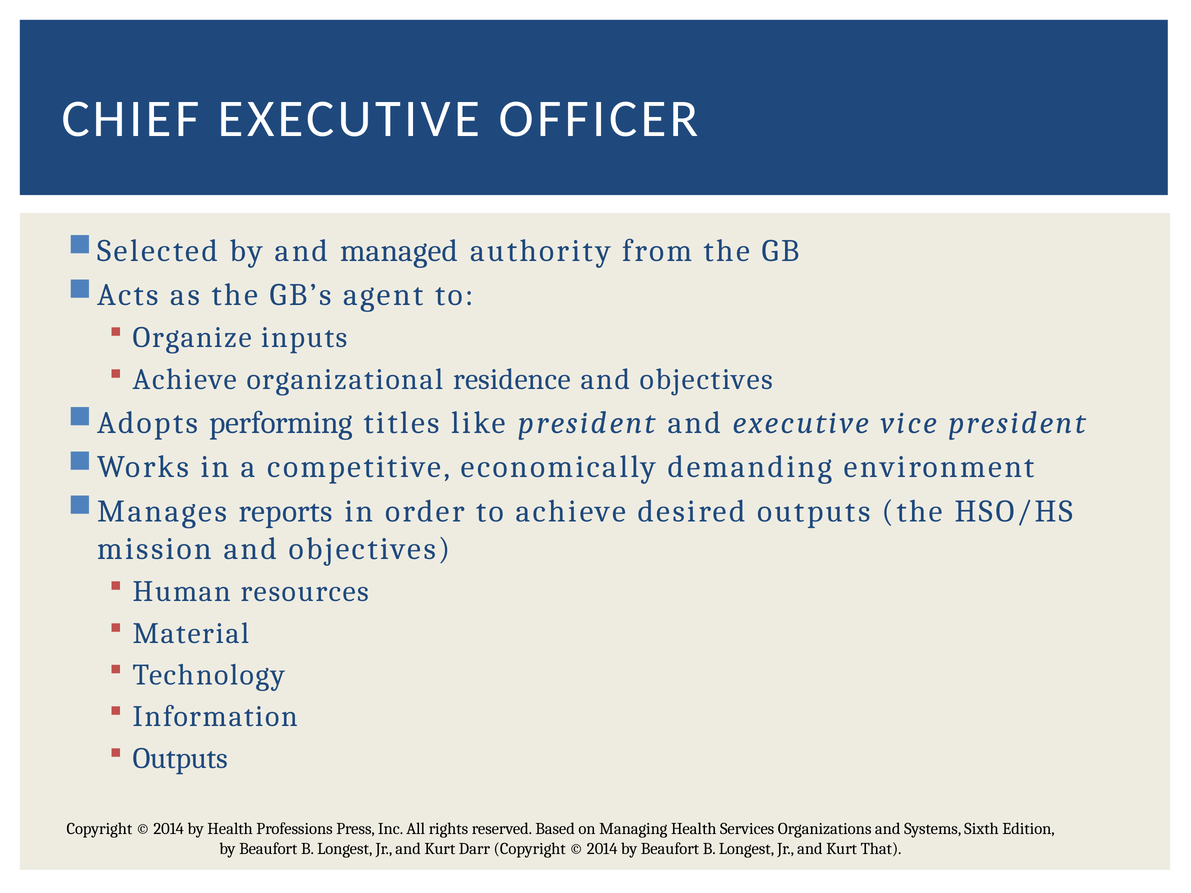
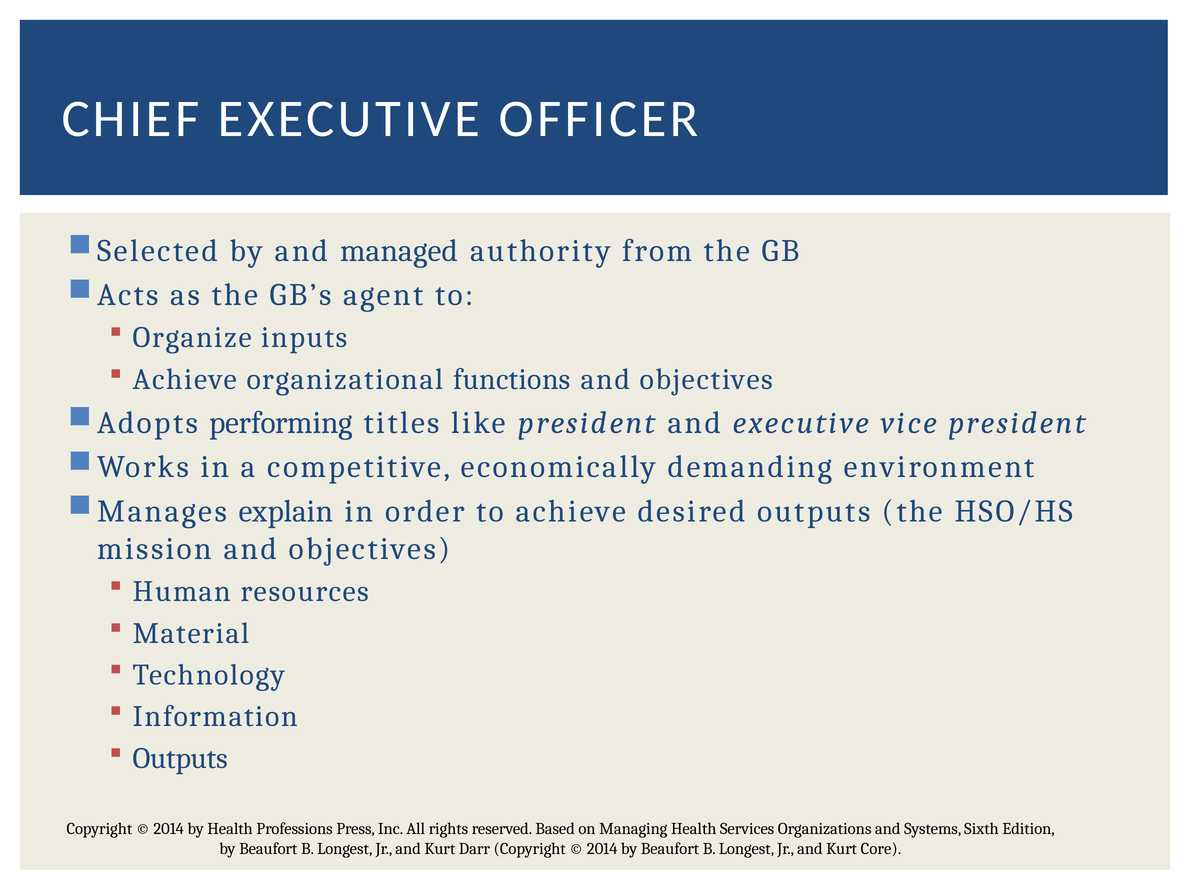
residence: residence -> functions (512, 379)
reports: reports -> explain (286, 512)
That: That -> Core (881, 849)
